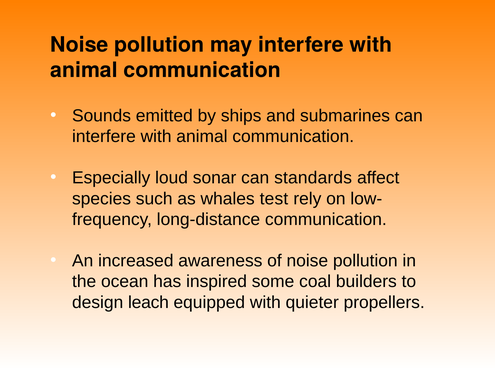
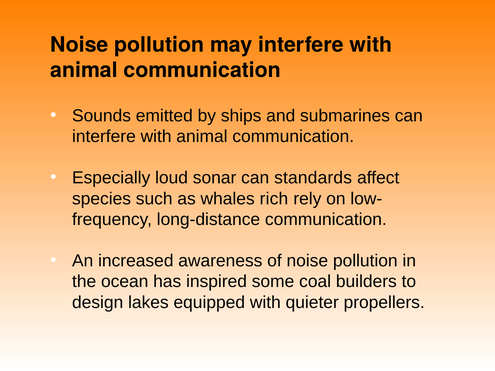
test: test -> rich (274, 199)
leach: leach -> lakes (148, 303)
